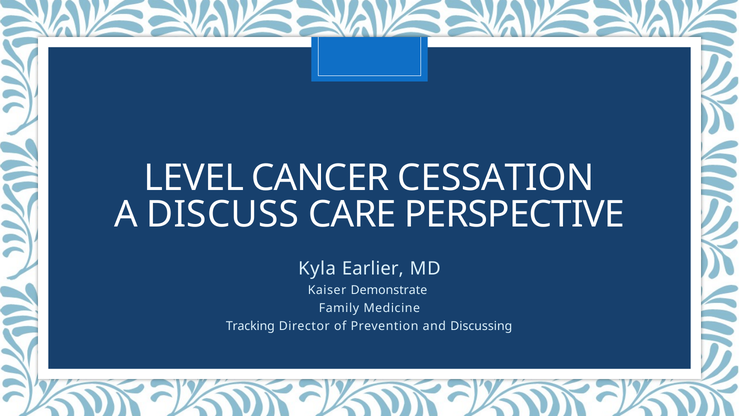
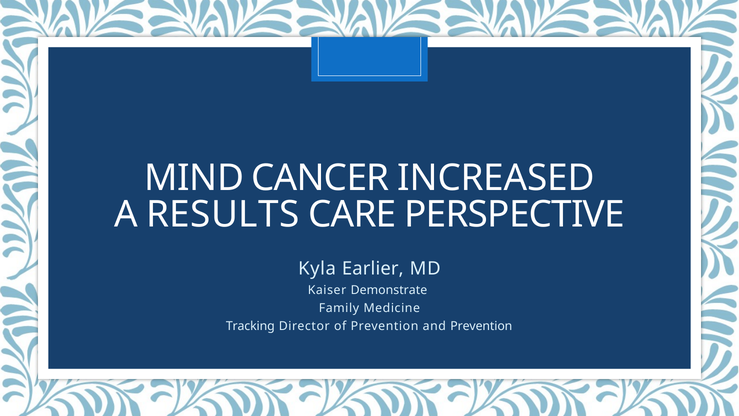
LEVEL: LEVEL -> MIND (194, 178)
CESSATION: CESSATION -> INCREASED (496, 178)
DISCUSS: DISCUSS -> RESULTS (223, 214)
and Discussing: Discussing -> Prevention (481, 326)
